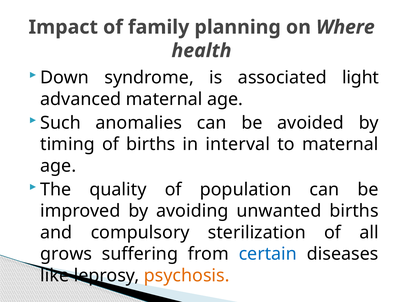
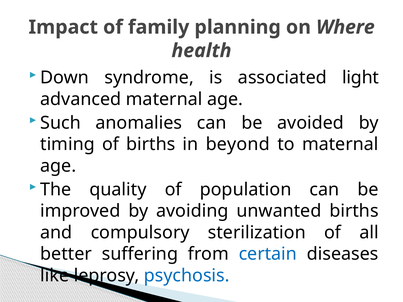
interval: interval -> beyond (238, 145)
grows: grows -> better (66, 254)
psychosis colour: orange -> blue (187, 276)
